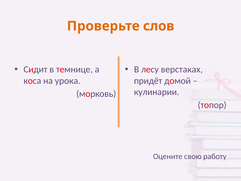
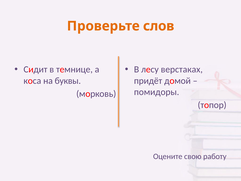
урока: урока -> буквы (68, 81)
кулинарии: кулинарии -> помидоры (157, 92)
